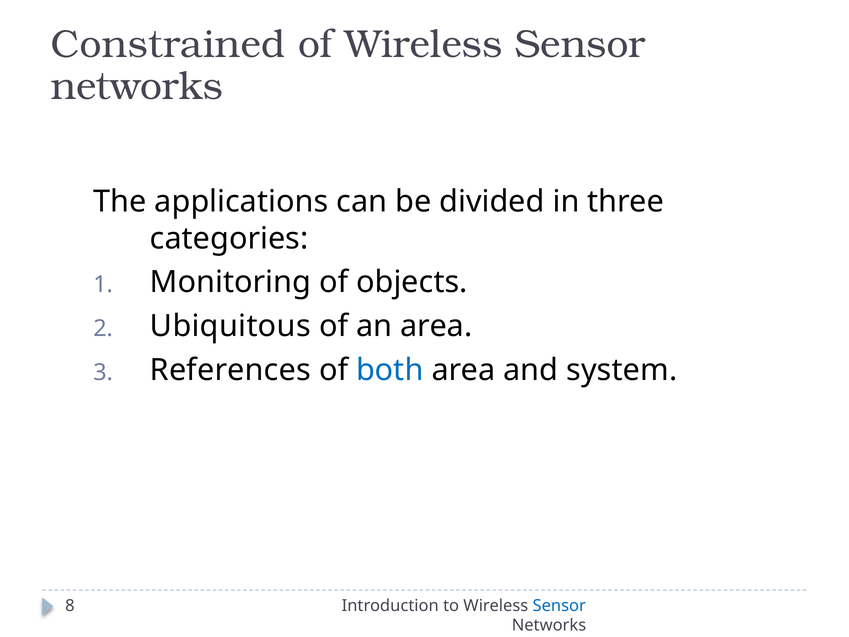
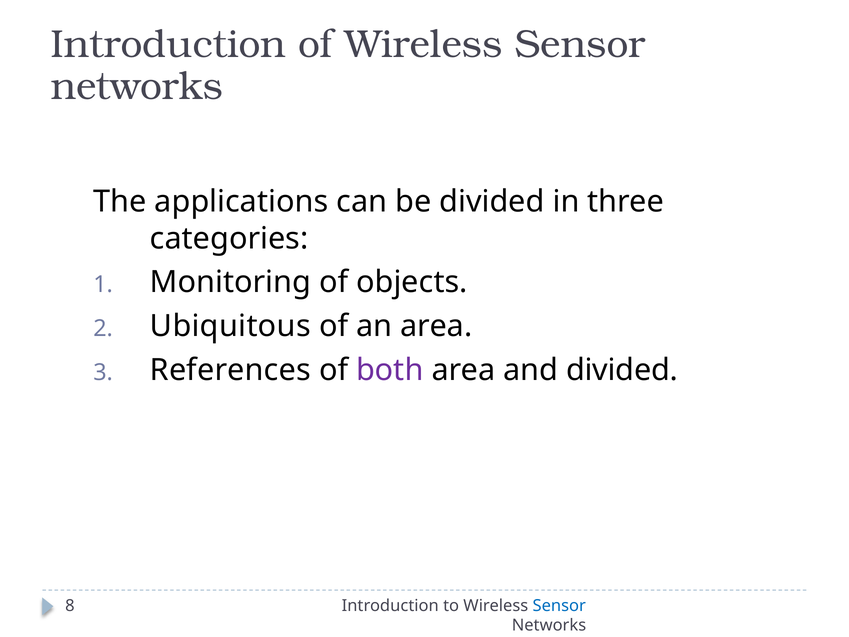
Constrained: Constrained -> Introduction (168, 44)
both colour: blue -> purple (390, 370)
and system: system -> divided (622, 370)
